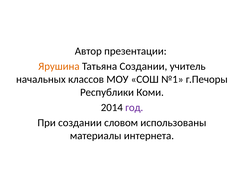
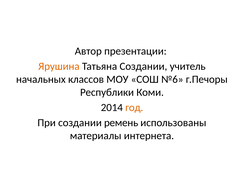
№1: №1 -> №6 (172, 79)
год colour: purple -> orange (134, 108)
словом: словом -> ремень (121, 123)
